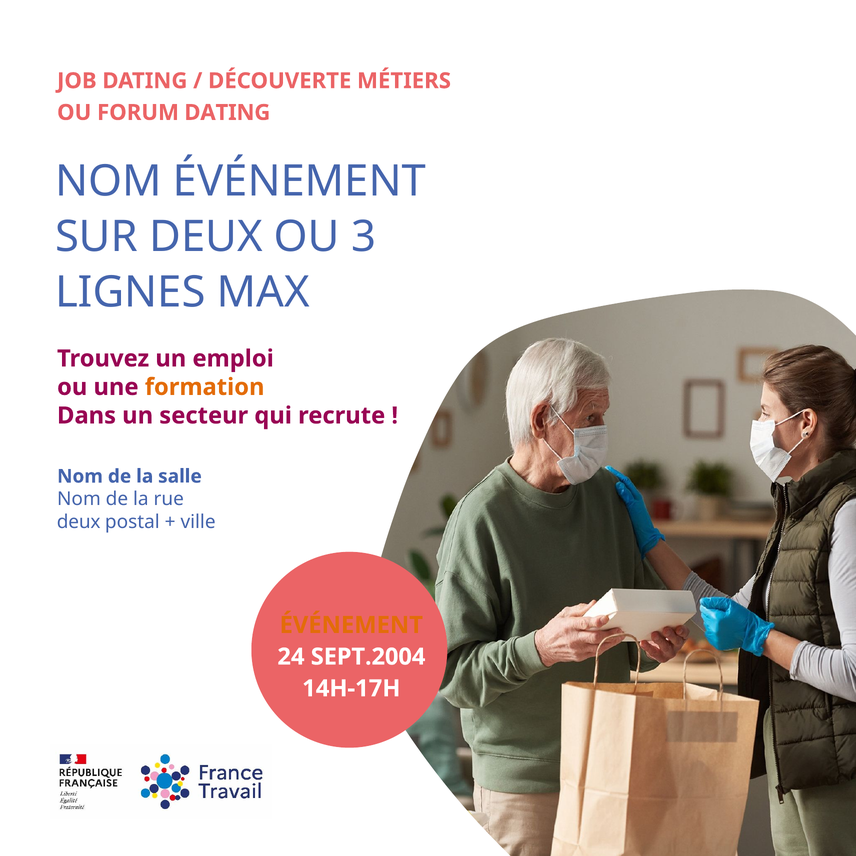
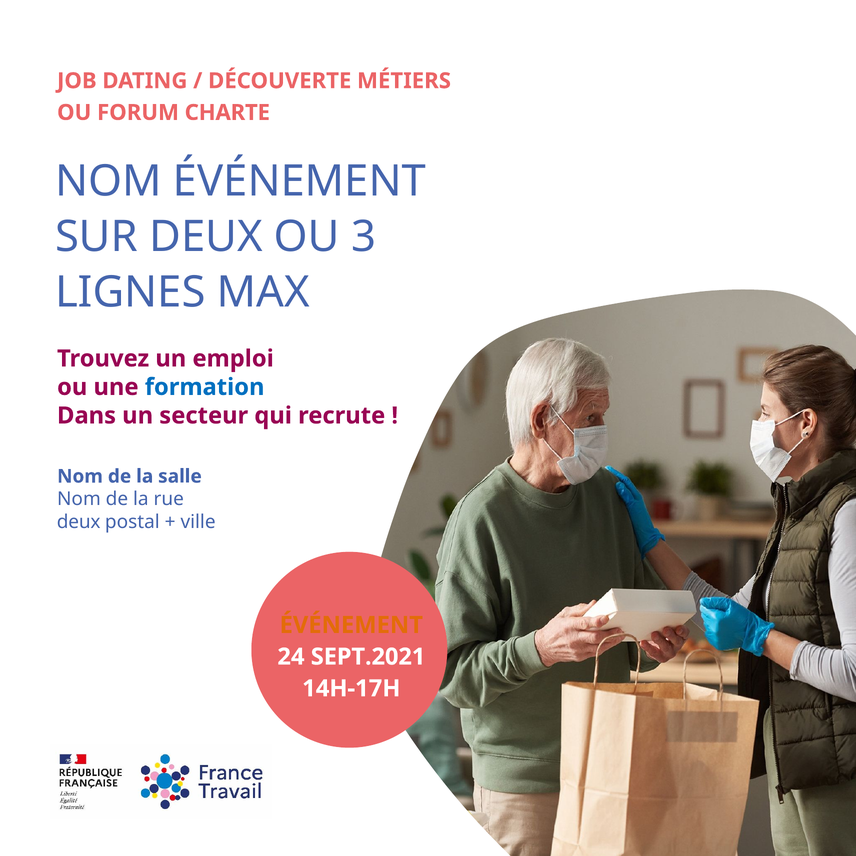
FORUM DATING: DATING -> CHARTE (227, 113)
formation colour: orange -> blue (205, 387)
SEPT.2004: SEPT.2004 -> SEPT.2021 (368, 657)
